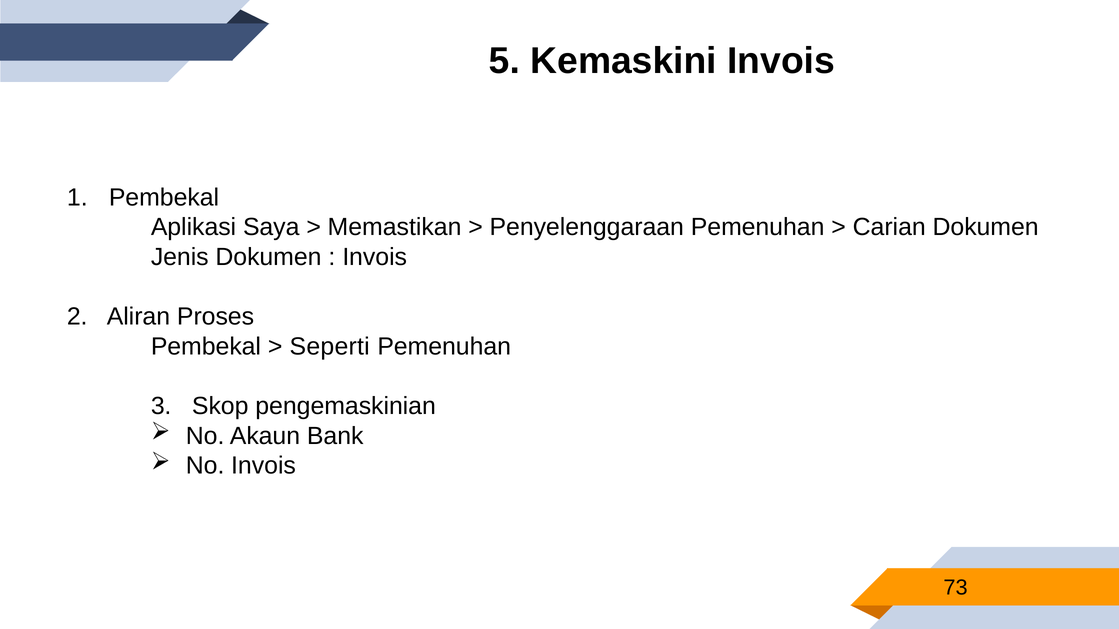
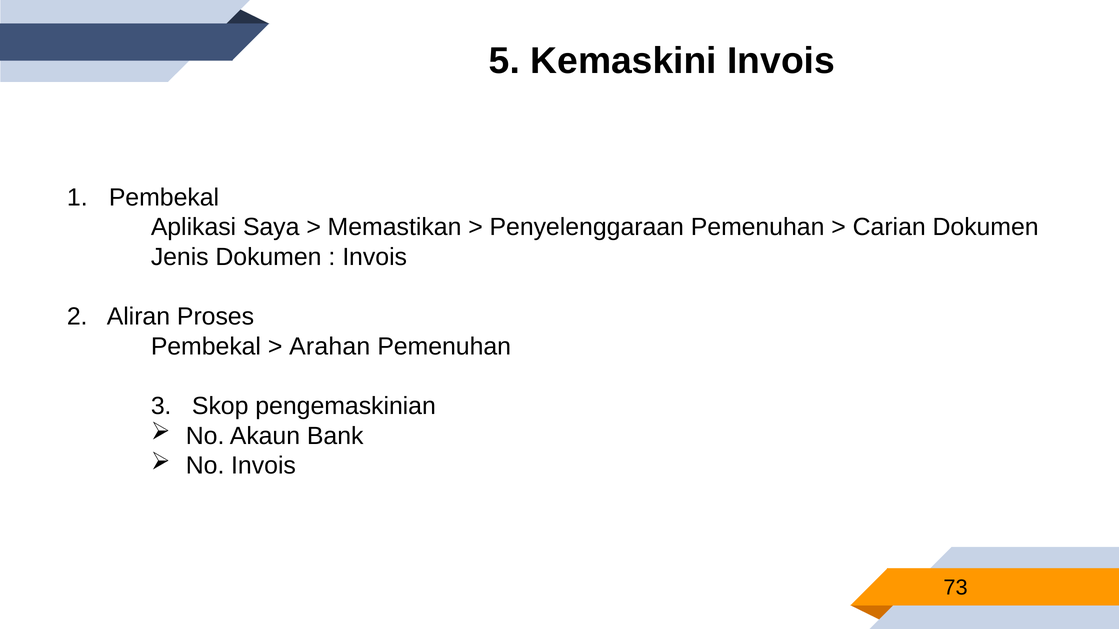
Seperti: Seperti -> Arahan (330, 347)
